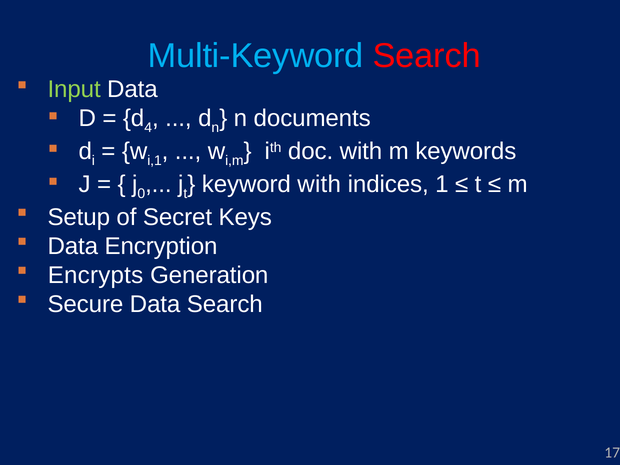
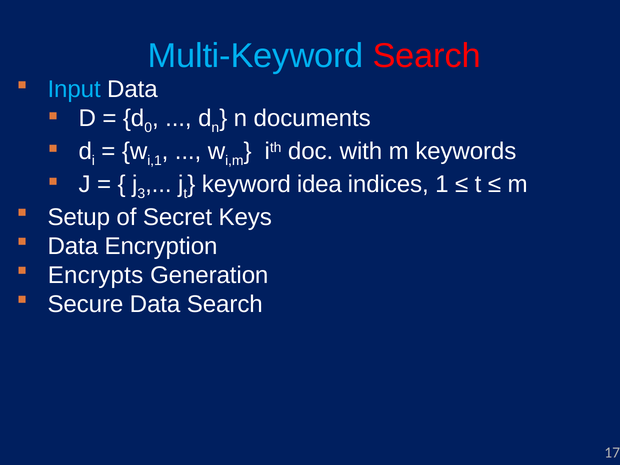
Input colour: light green -> light blue (74, 90)
4: 4 -> 0 (148, 128)
0: 0 -> 3 (141, 194)
keyword with: with -> idea (319, 184)
